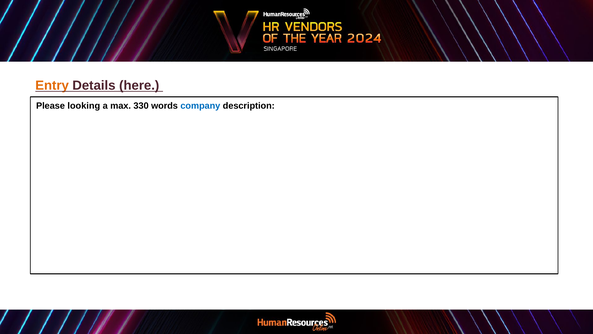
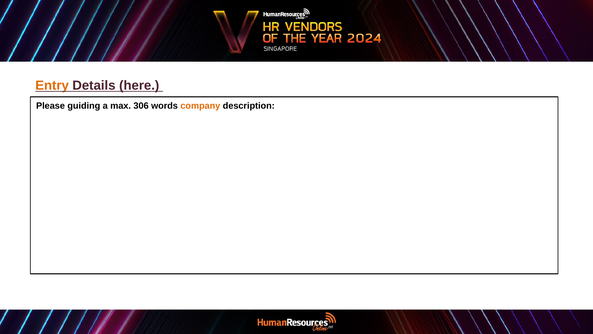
looking: looking -> guiding (84, 106)
330: 330 -> 306 (141, 106)
company colour: blue -> orange (200, 106)
